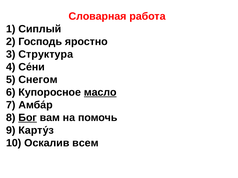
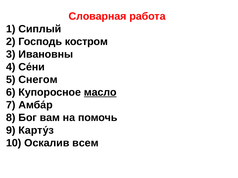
яростно: яростно -> костром (86, 42)
Структура: Структура -> Ивановны (46, 54)
Бог underline: present -> none (28, 118)
